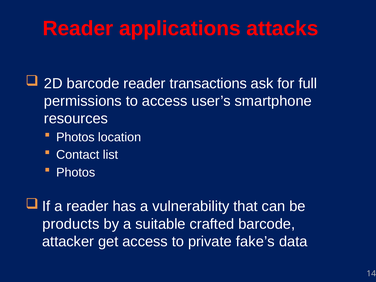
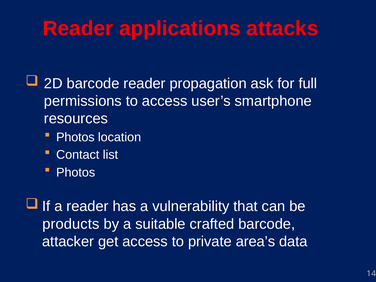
transactions: transactions -> propagation (208, 84)
fake’s: fake’s -> area’s (255, 241)
